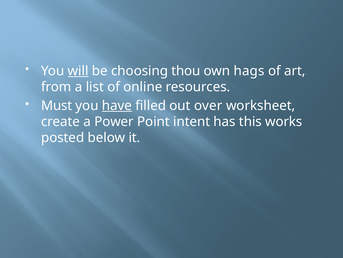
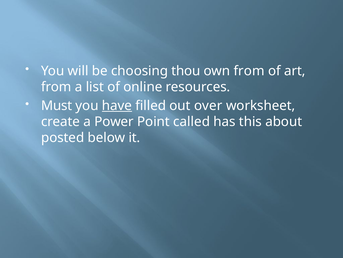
will underline: present -> none (78, 71)
own hags: hags -> from (249, 71)
intent: intent -> called (192, 121)
works: works -> about (284, 121)
